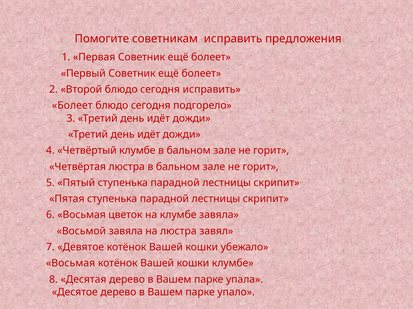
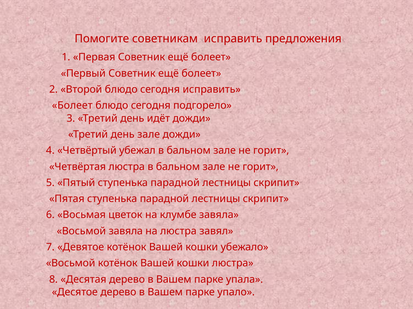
идёт: идёт -> зале (149, 135)
Четвёртый клумбе: клумбе -> убежал (137, 151)
Восьмая: Восьмая -> Восьмой (71, 264)
кошки клумбе: клумбе -> люстра (233, 264)
